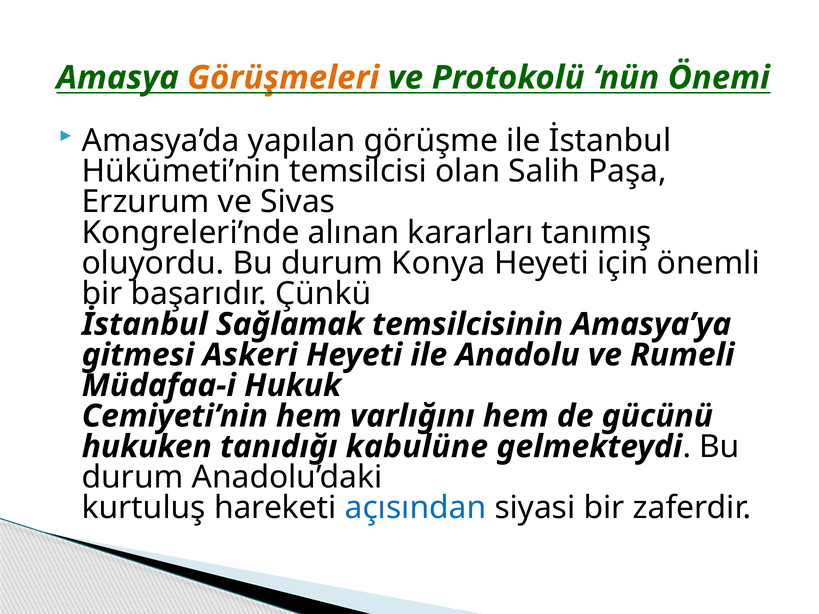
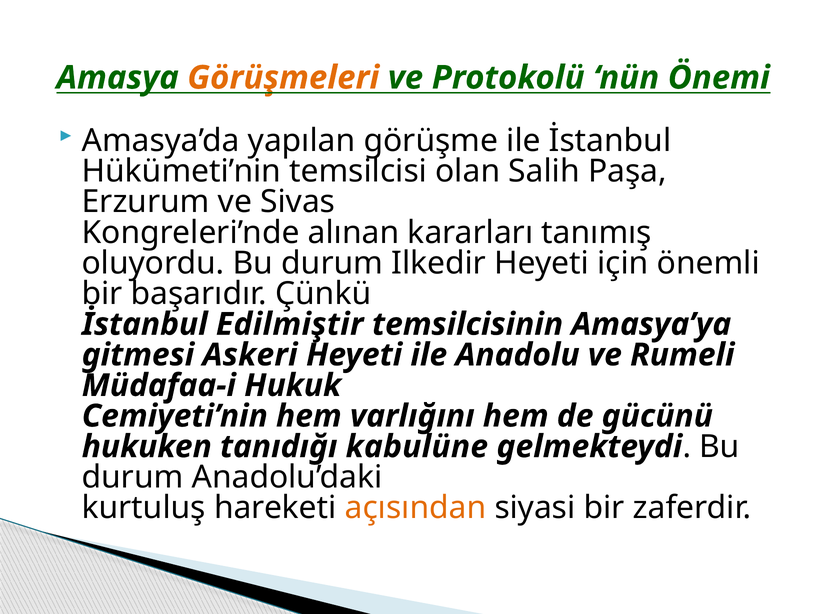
Konya: Konya -> Ilkedir (439, 263)
Sağlamak: Sağlamak -> Edilmiştir (290, 324)
açısından colour: blue -> orange (416, 508)
